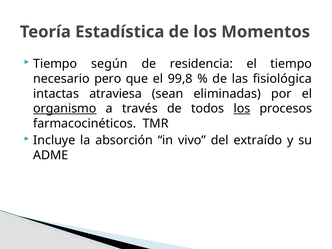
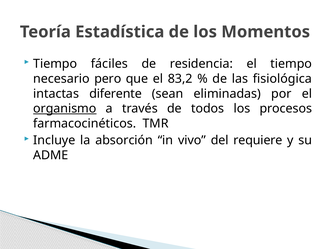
según: según -> fáciles (109, 64)
99,8: 99,8 -> 83,2 (180, 79)
atraviesa: atraviesa -> diferente (116, 94)
los underline: present -> none (242, 109)
extraído: extraído -> requiere (258, 140)
